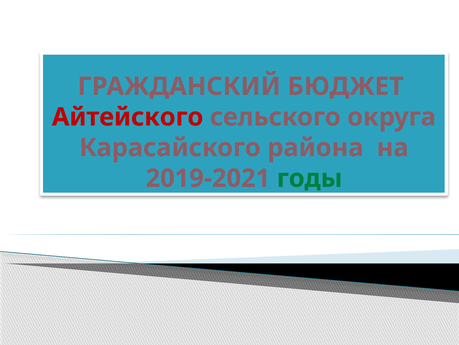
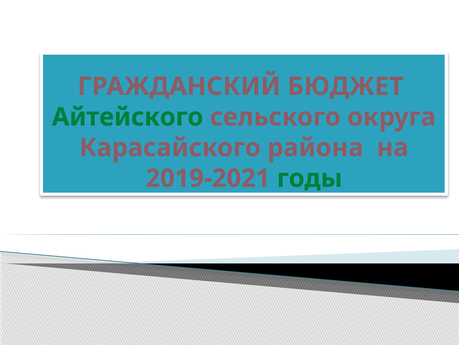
Айтейского colour: red -> green (128, 117)
